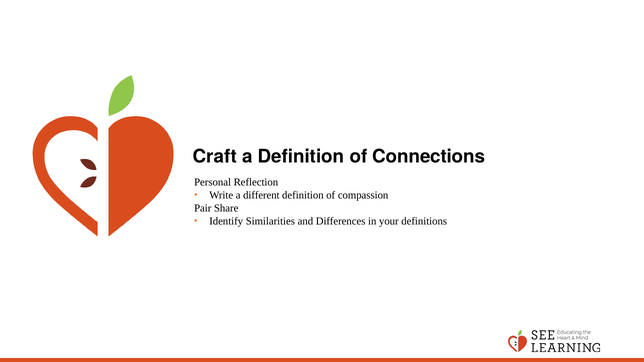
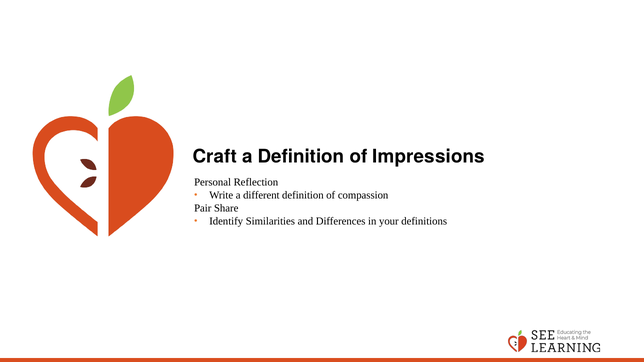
Connections: Connections -> Impressions (429, 156)
